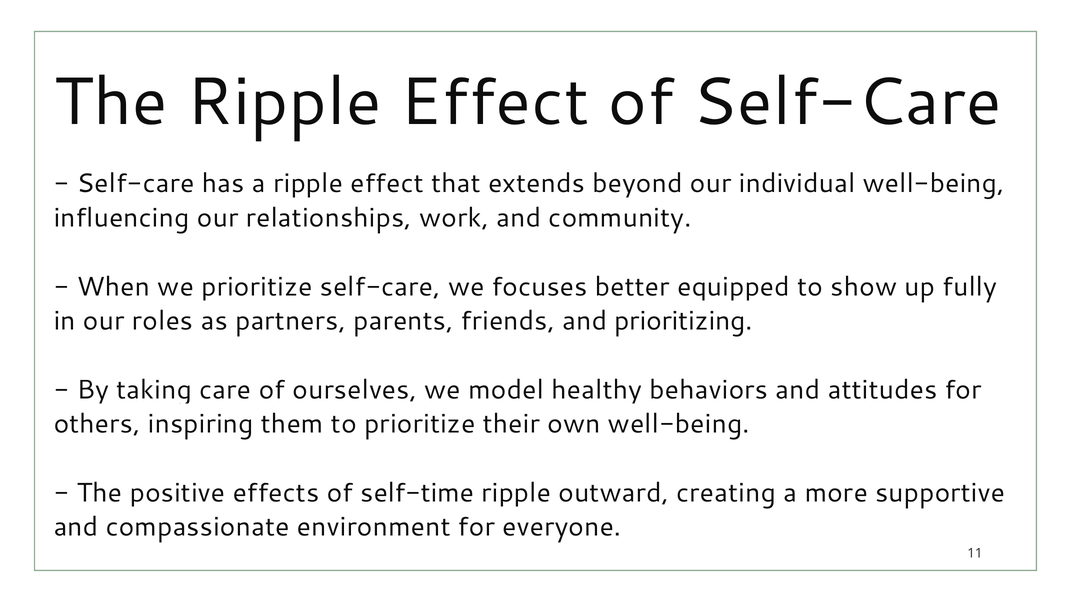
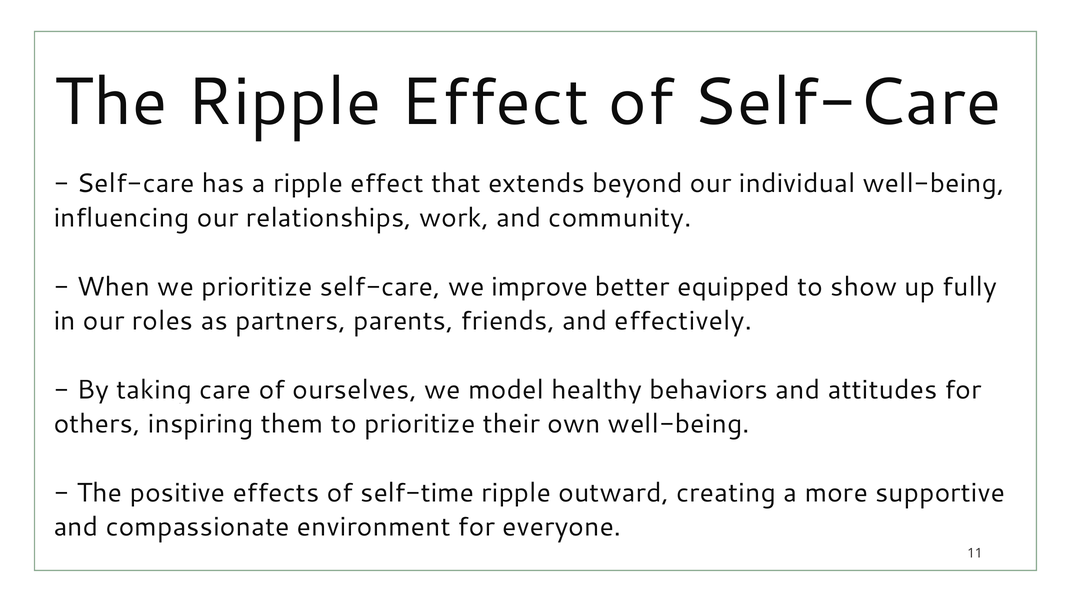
focuses: focuses -> improve (540, 287)
prioritizing: prioritizing -> effectively (683, 321)
